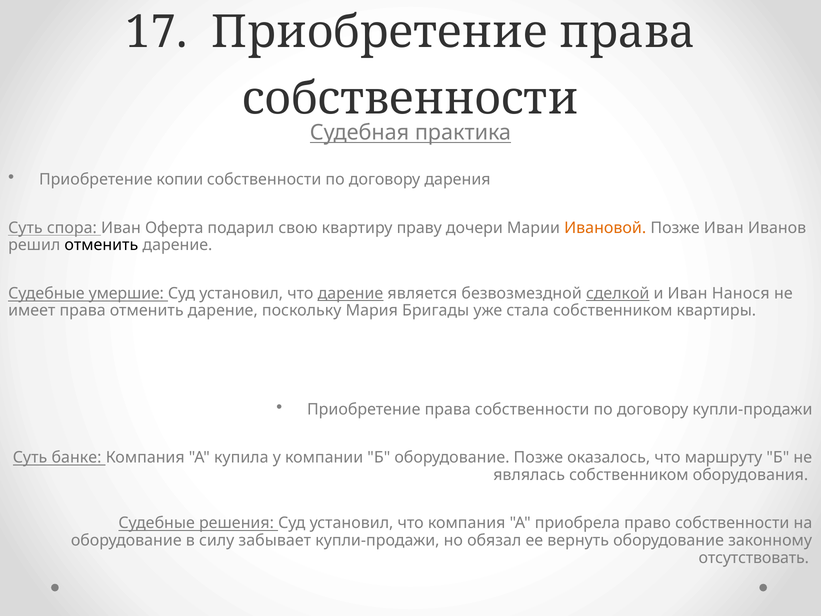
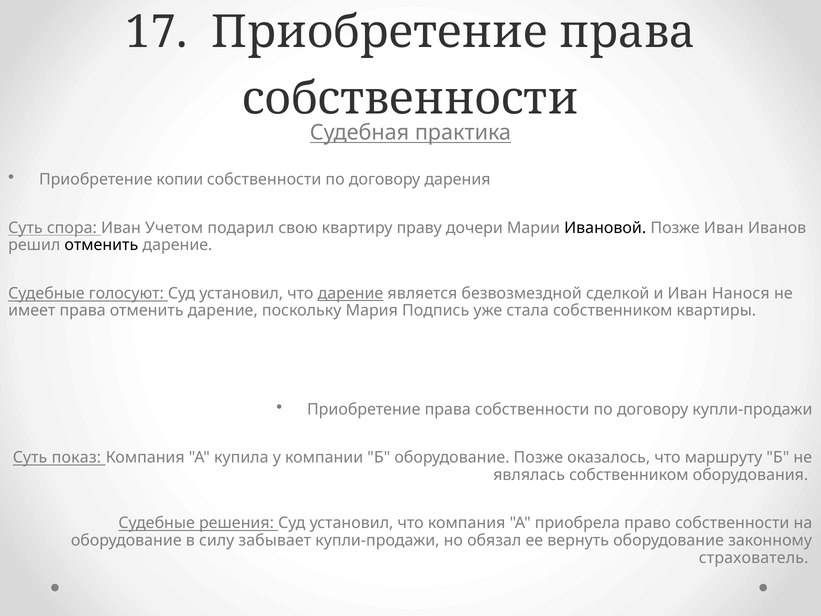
Оферта: Оферта -> Учетом (174, 228)
Ивановой colour: orange -> black (605, 228)
умершие: умершие -> голосуют (126, 293)
сделкой underline: present -> none (618, 293)
Бригады: Бригады -> Подпись (436, 311)
банке: банке -> показ (76, 457)
отсутствовать: отсутствовать -> страхователь (754, 558)
